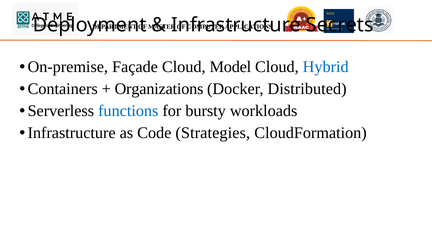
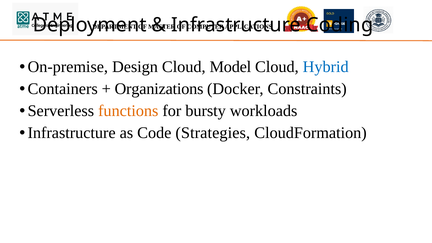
Secrets: Secrets -> Coding (340, 25)
Façade: Façade -> Design (135, 67)
Distributed: Distributed -> Constraints (307, 89)
functions colour: blue -> orange (128, 111)
